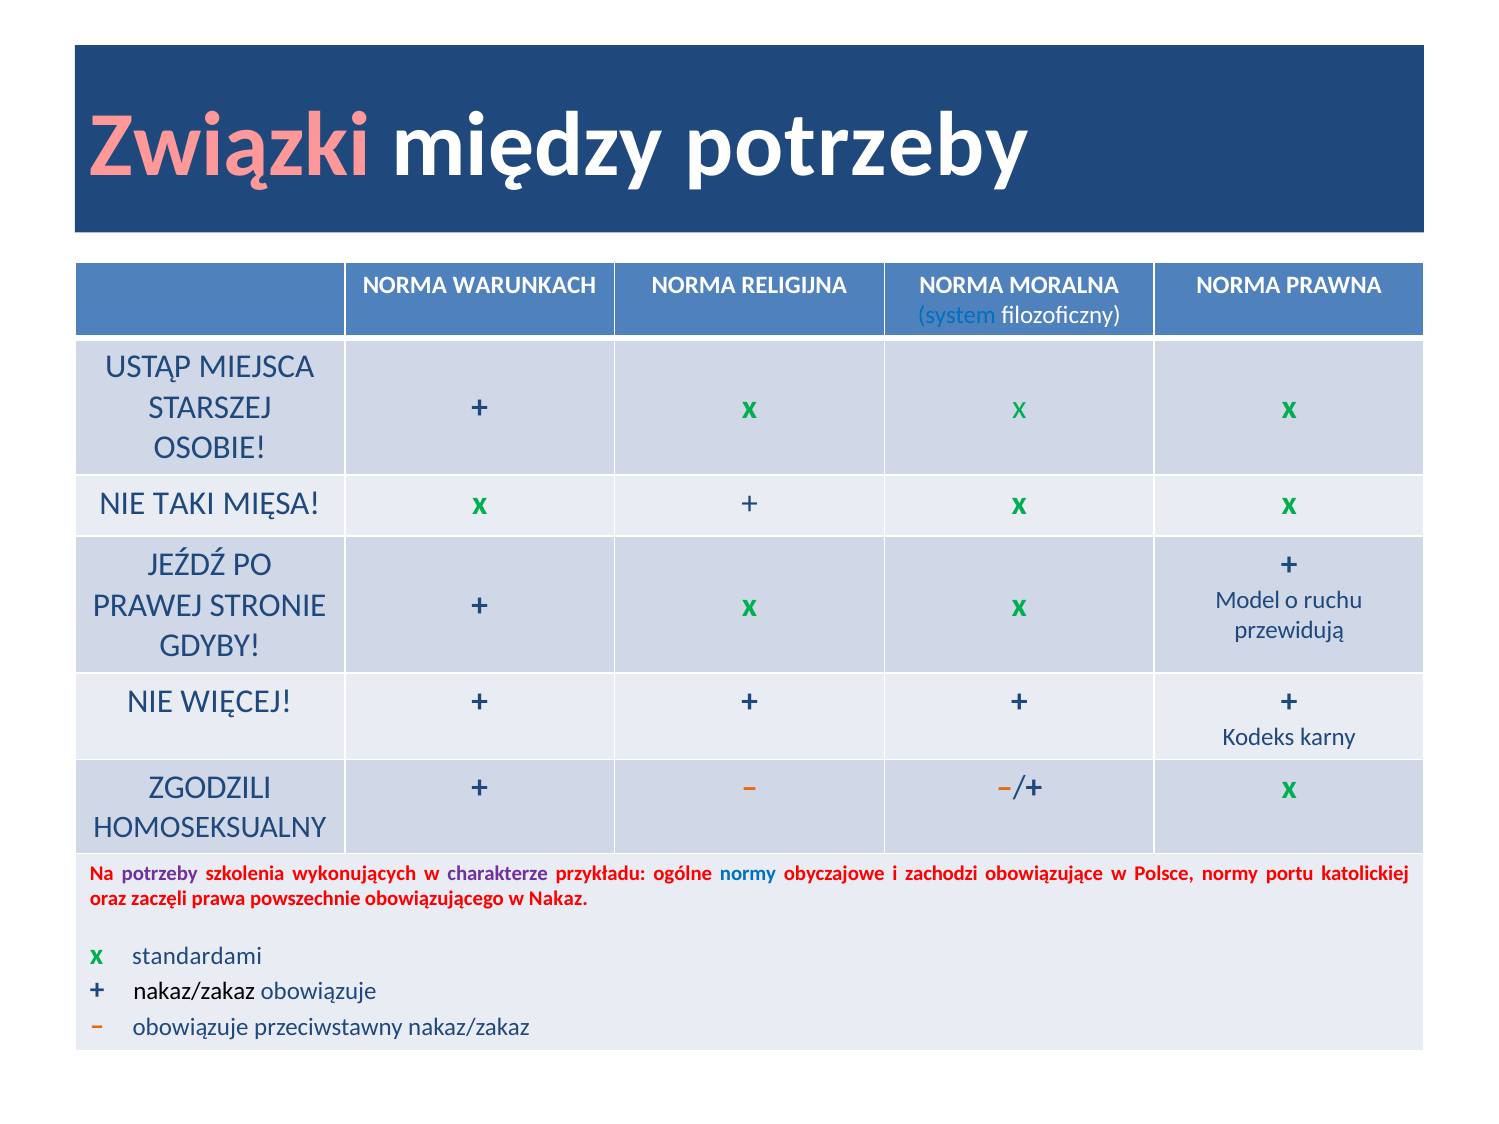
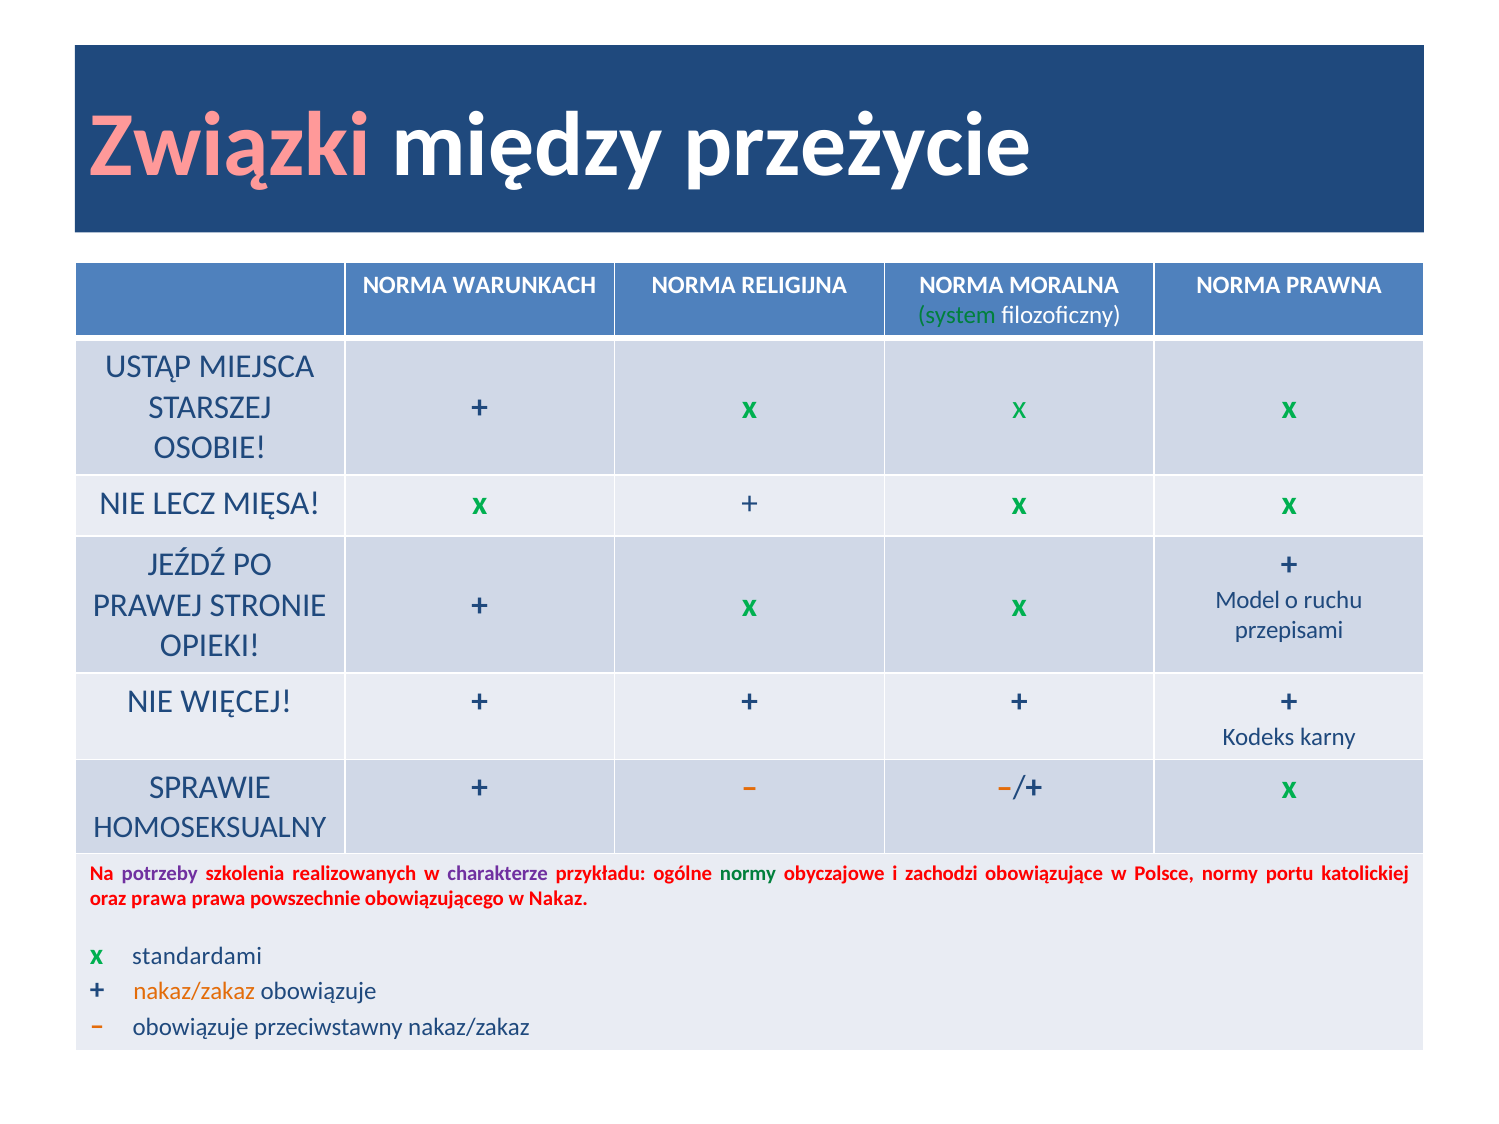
między potrzeby: potrzeby -> przeżycie (857, 145)
system colour: blue -> green (957, 316)
TAKI: TAKI -> LECZ (184, 504)
przewidują: przewidują -> przepisami (1289, 630)
GDYBY: GDYBY -> OPIEKI (210, 646)
ZGODZILI: ZGODZILI -> SPRAWIE (210, 788)
wykonujących: wykonujących -> realizowanych (354, 874)
normy colour: blue -> green (748, 874)
oraz zaczęli: zaczęli -> prawa (159, 899)
nakaz/zakaz colour: black -> orange (194, 992)
